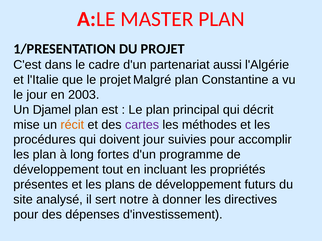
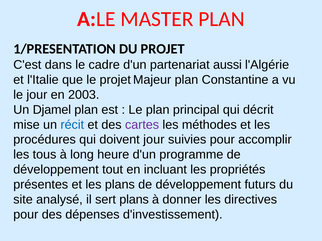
Malgré: Malgré -> Majeur (152, 80)
récit colour: orange -> blue (72, 125)
les plan: plan -> tous (45, 155)
fortes: fortes -> heure (113, 155)
sert notre: notre -> plans (134, 200)
